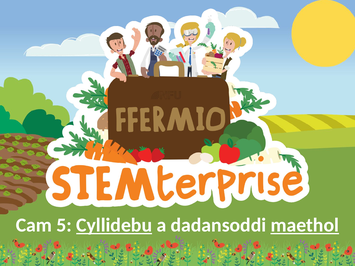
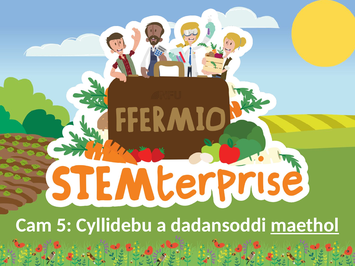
Cyllidebu underline: present -> none (114, 225)
